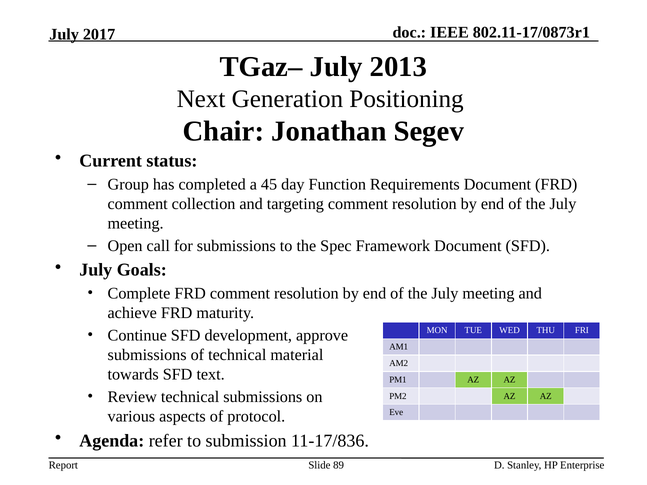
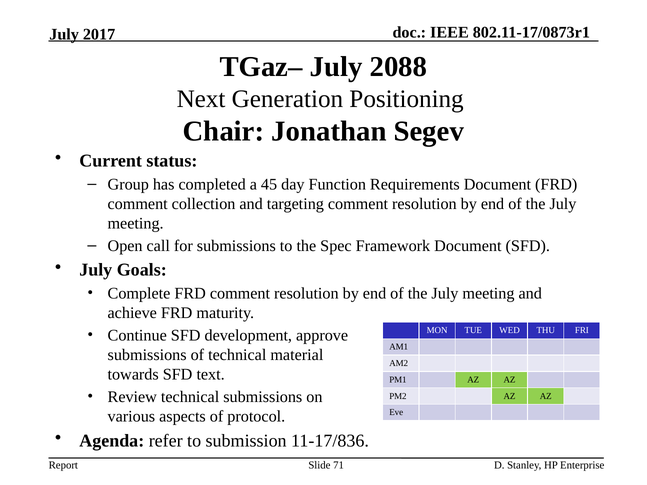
2013: 2013 -> 2088 (398, 67)
89: 89 -> 71 (339, 465)
